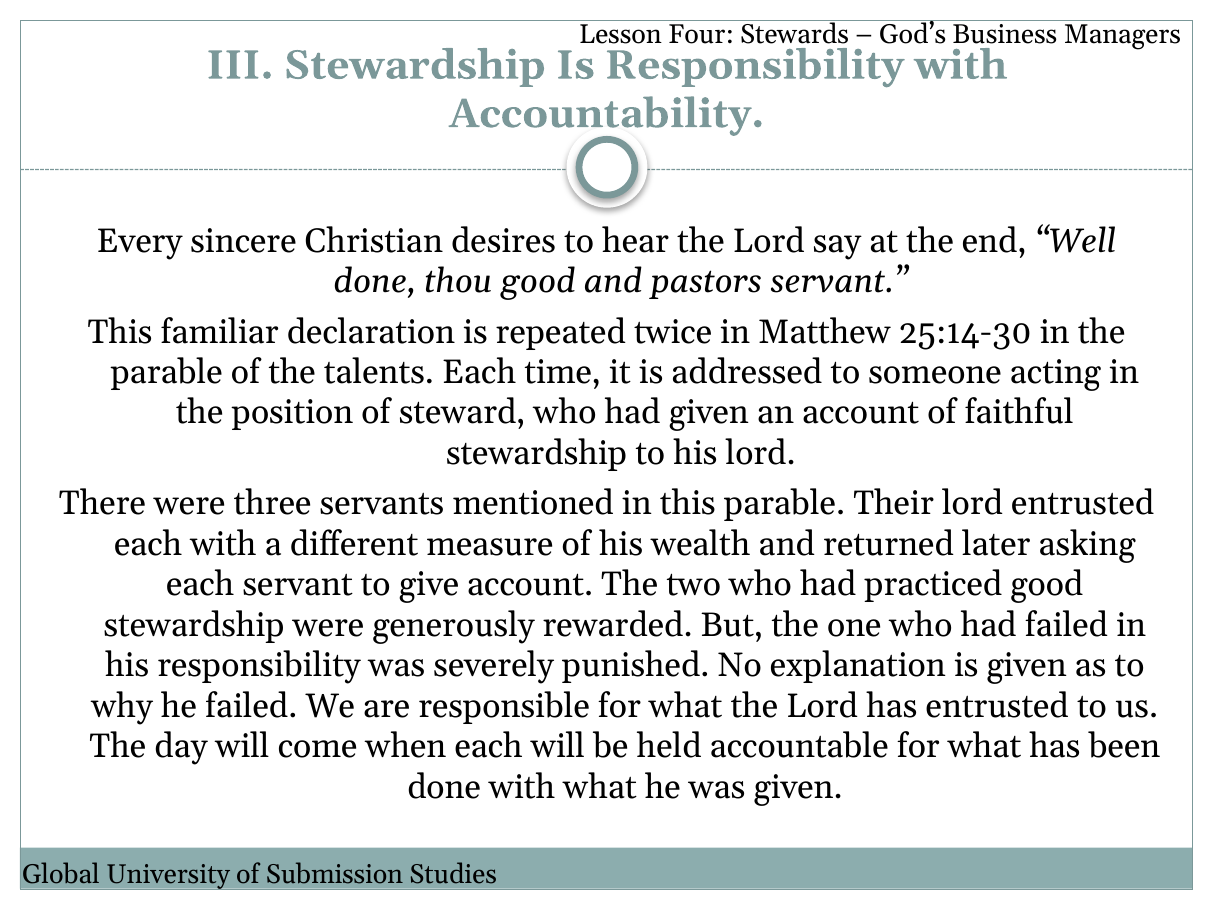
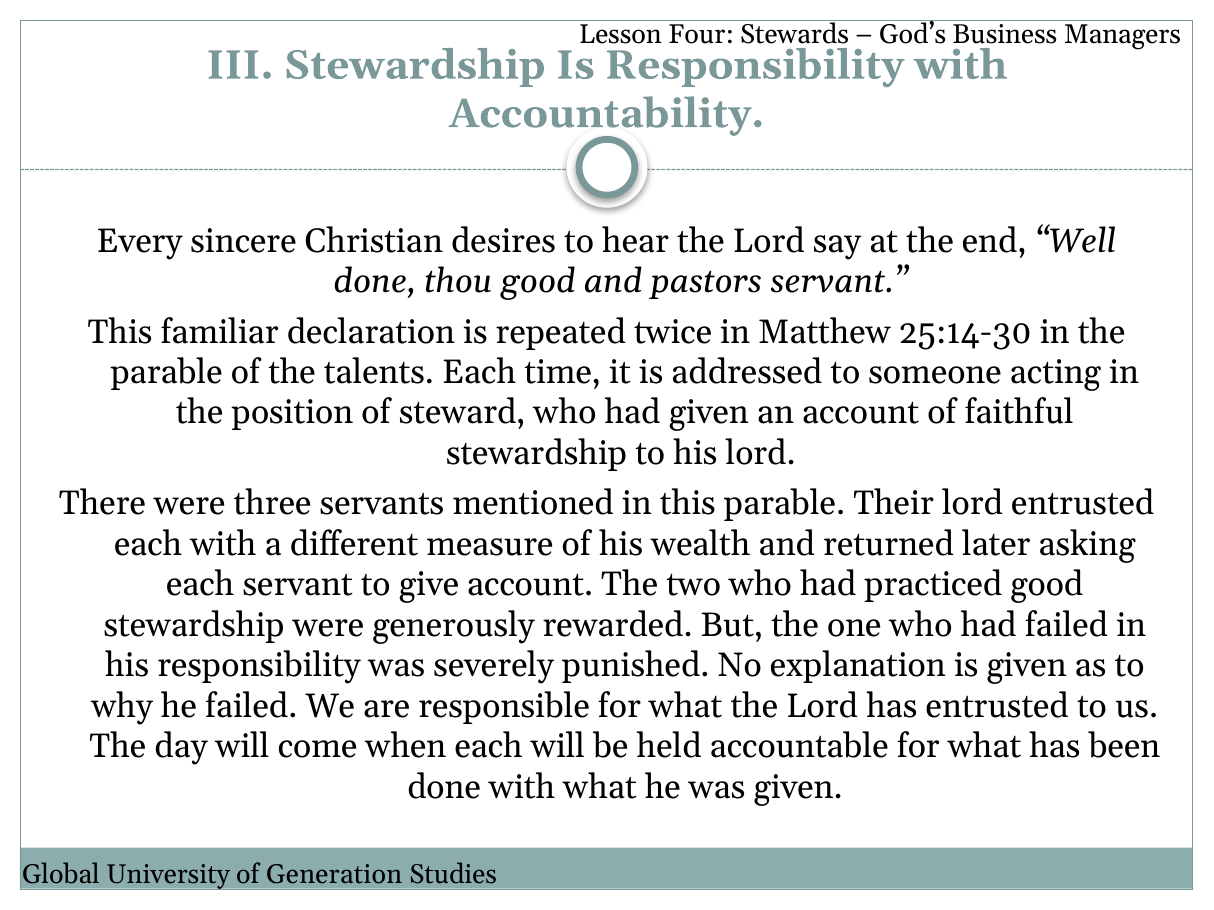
Submission: Submission -> Generation (334, 875)
